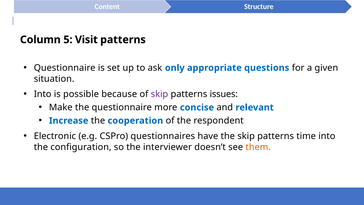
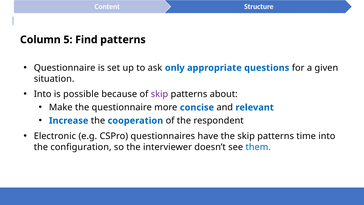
Visit: Visit -> Find (86, 40)
issues: issues -> about (224, 94)
them colour: orange -> blue (258, 147)
